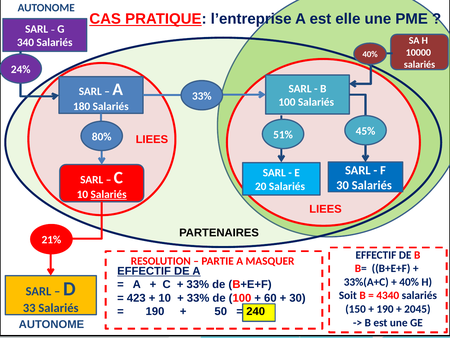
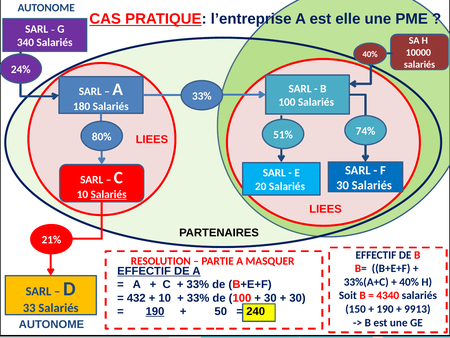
45%: 45% -> 74% (366, 131)
423: 423 -> 432 (136, 298)
60: 60 -> 30 (270, 298)
2045: 2045 -> 9913 (417, 309)
190 underline: none -> present (155, 311)
